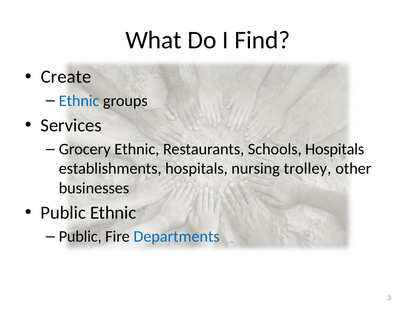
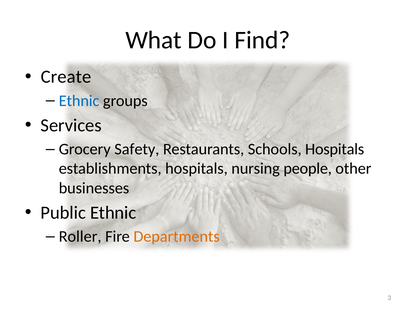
Grocery Ethnic: Ethnic -> Safety (137, 149)
trolley: trolley -> people (308, 169)
Public: Public -> Roller (80, 237)
Departments colour: blue -> orange (177, 237)
